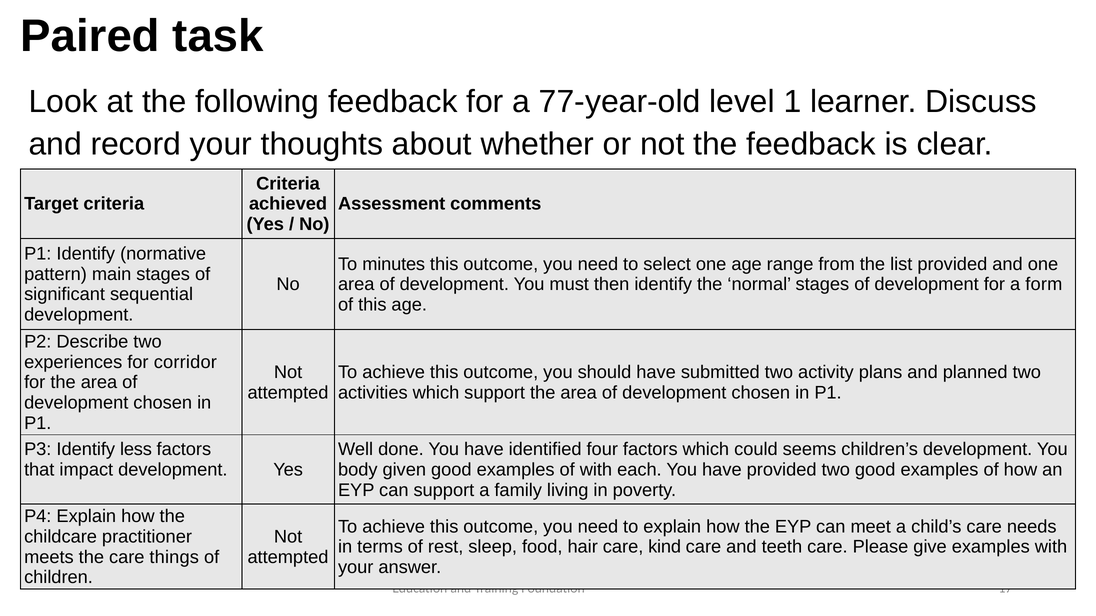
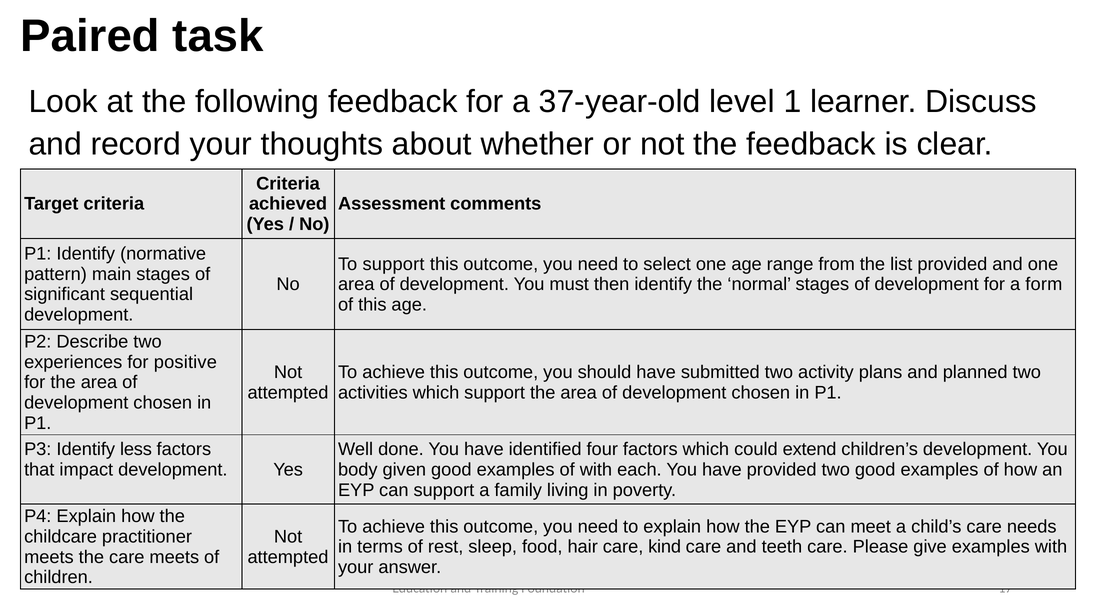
77-year-old: 77-year-old -> 37-year-old (620, 102)
To minutes: minutes -> support (394, 264)
corridor: corridor -> positive (185, 362)
seems: seems -> extend (810, 450)
care things: things -> meets (174, 557)
